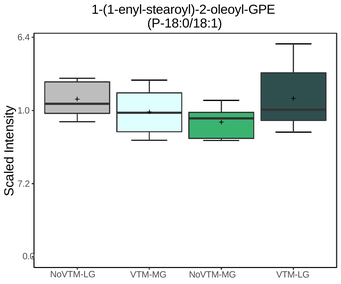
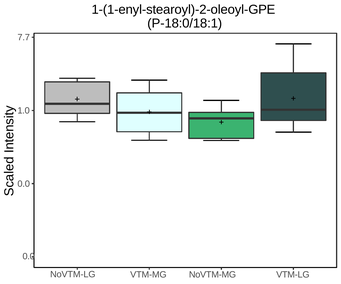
6.4: 6.4 -> 7.7 (24, 37)
7.2: 7.2 -> 0.0 (24, 184)
